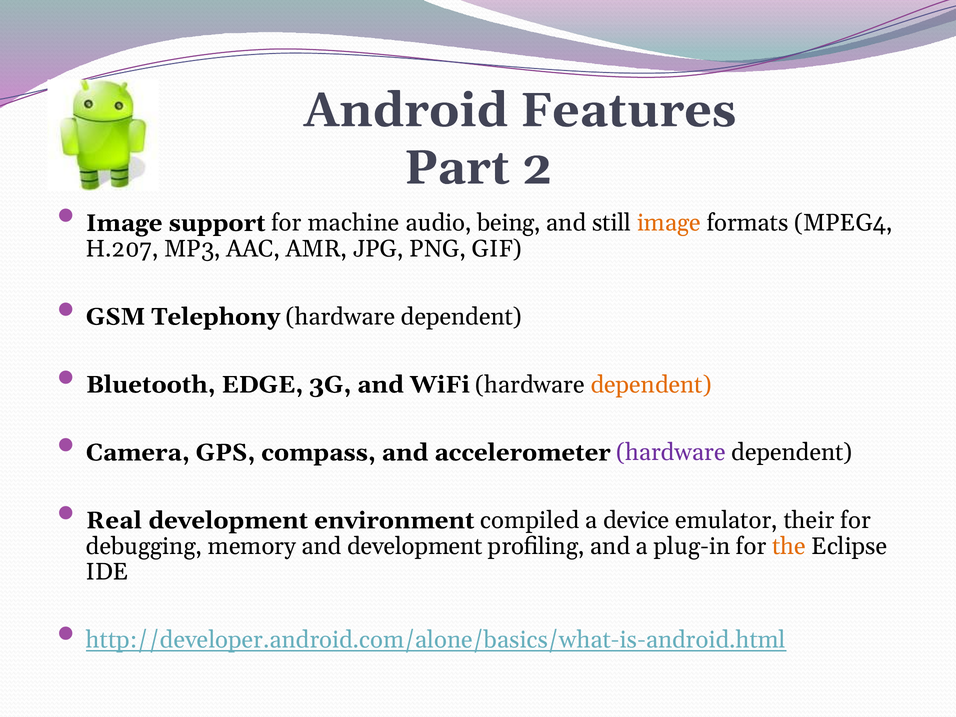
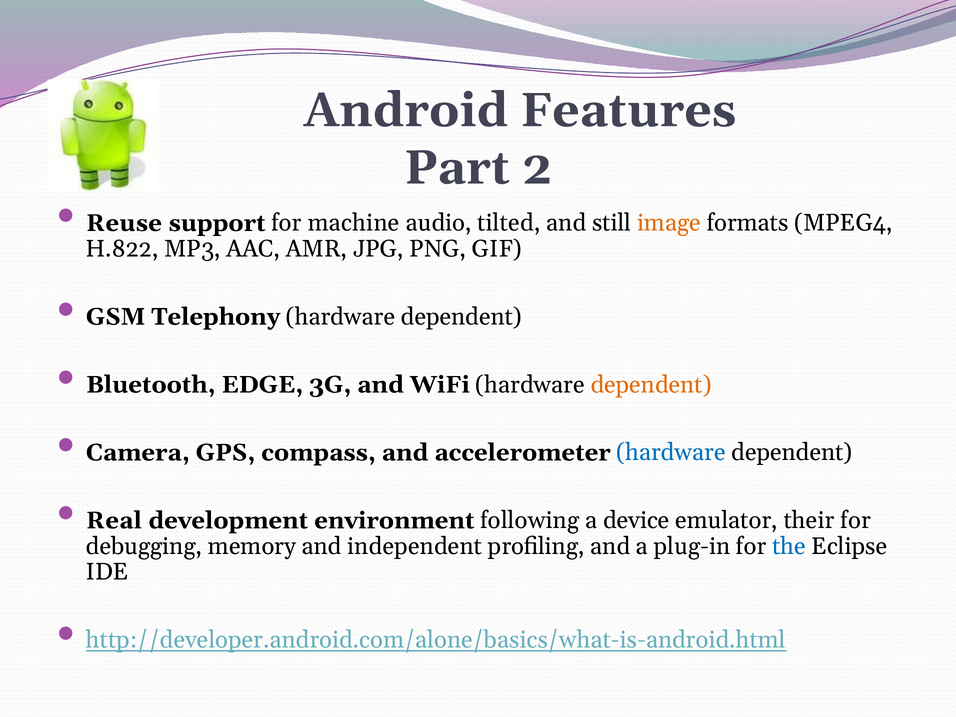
Image: Image -> Reuse (124, 223)
being: being -> tilted (509, 223)
H.207: H.207 -> H.822 (122, 249)
hardware colour: purple -> blue (671, 453)
compiled: compiled -> following (530, 520)
and development: development -> independent (415, 546)
the colour: orange -> blue (789, 546)
